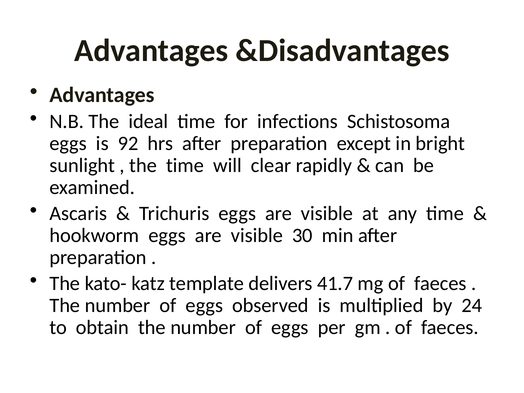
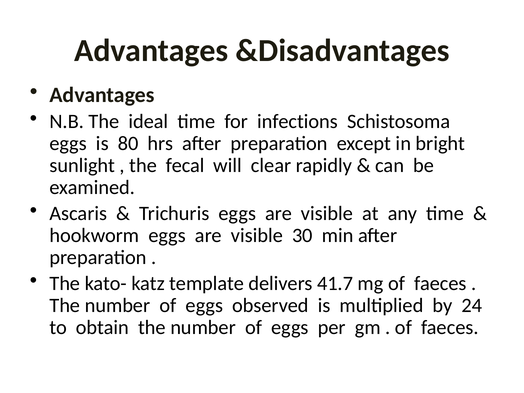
92: 92 -> 80 (128, 144)
the time: time -> fecal (185, 166)
